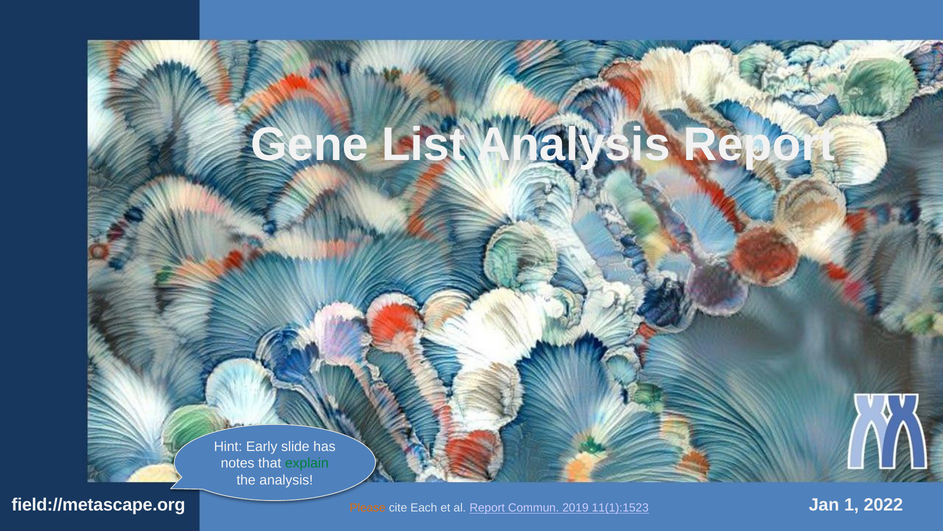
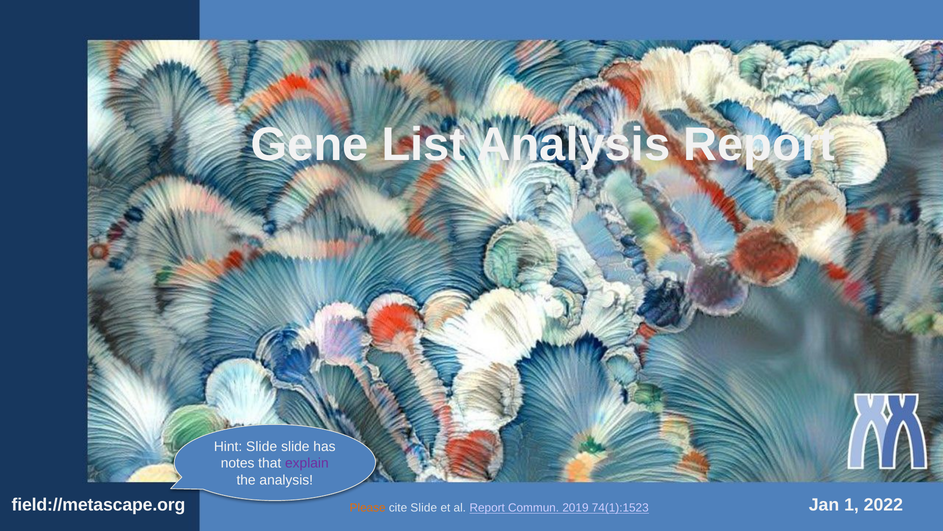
Hint Early: Early -> Slide (262, 446)
explain colour: green -> purple (307, 463)
cite Each: Each -> Slide (424, 507)
11(1):1523: 11(1):1523 -> 74(1):1523 (620, 507)
